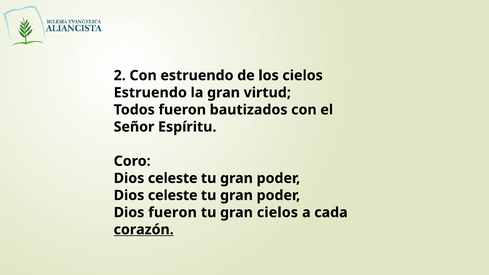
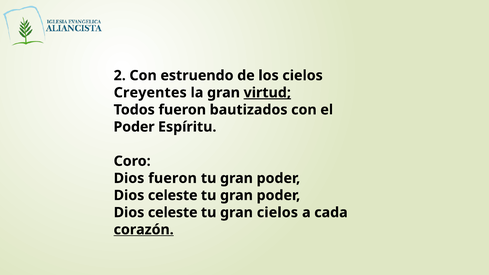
Estruendo: Estruendo -> Creyentes (150, 93)
virtud underline: none -> present (267, 93)
Señor: Señor -> Poder (134, 127)
celeste: celeste -> fueron (173, 178)
fueron: fueron -> celeste (173, 213)
